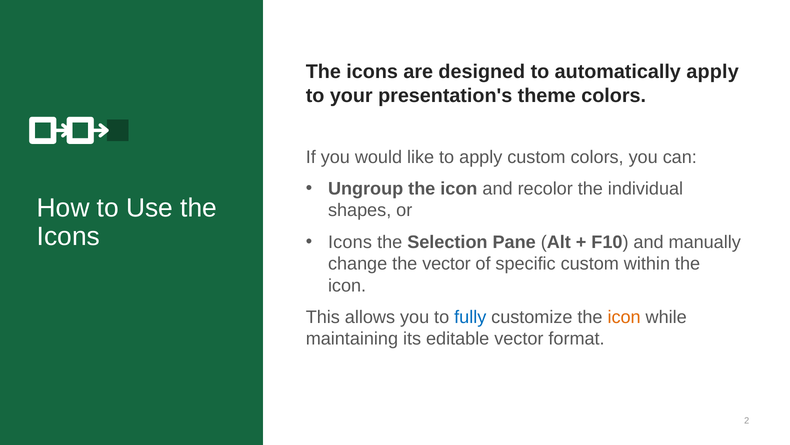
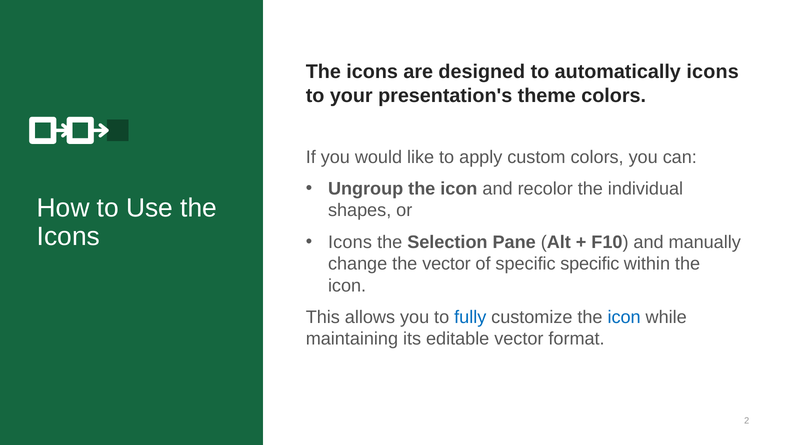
automatically apply: apply -> icons (713, 72)
specific custom: custom -> specific (590, 263)
icon colour: orange -> blue (624, 317)
